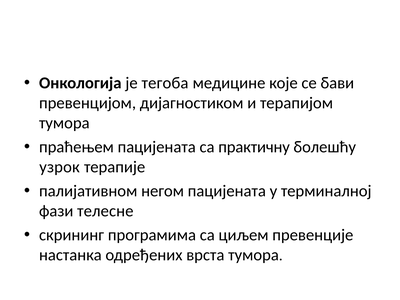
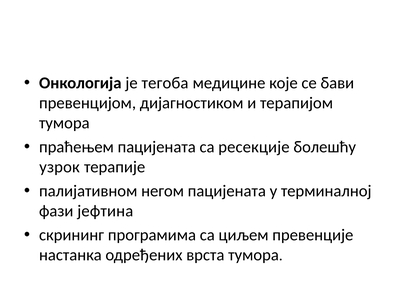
практичну: практичну -> ресекције (254, 147)
телесне: телесне -> јефтина (105, 211)
